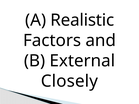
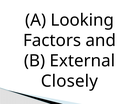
Realistic: Realistic -> Looking (82, 20)
